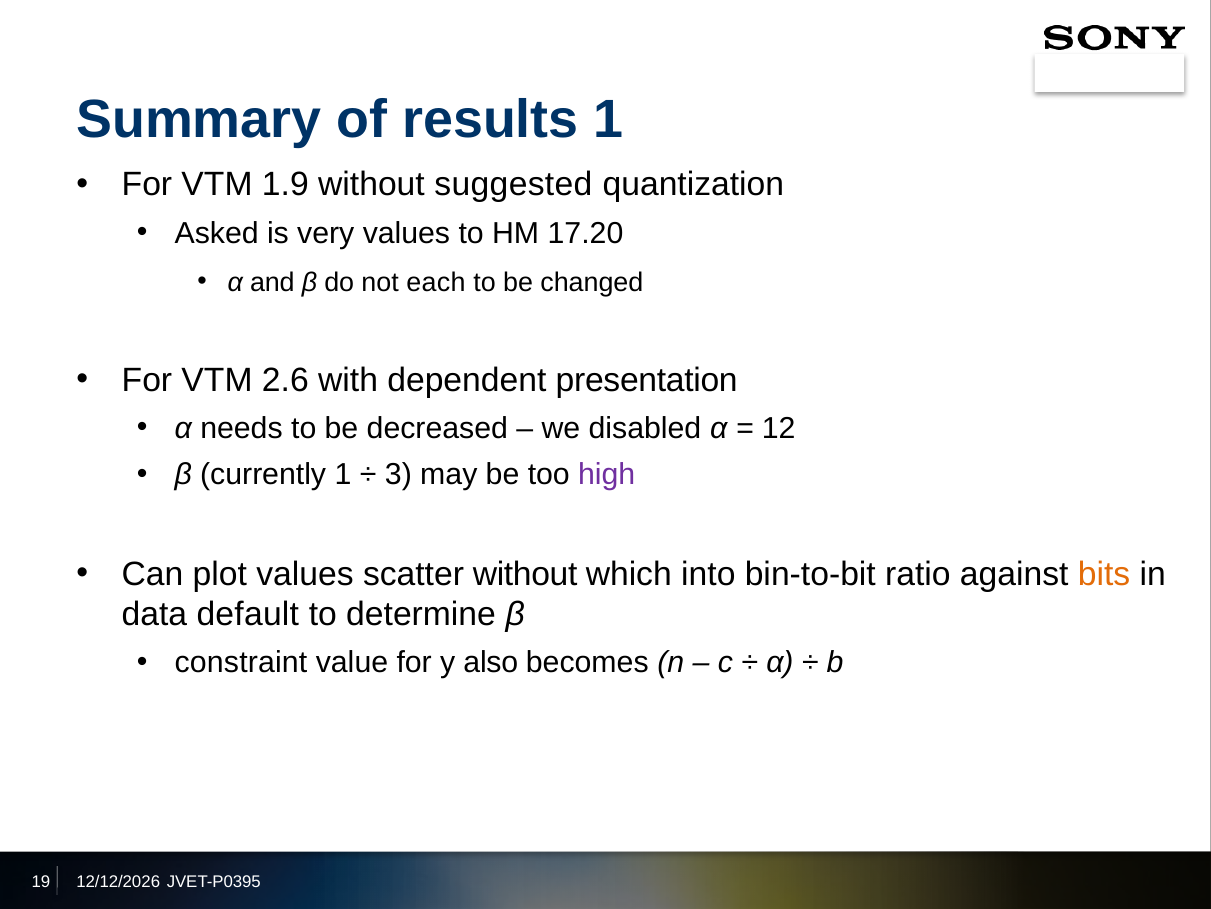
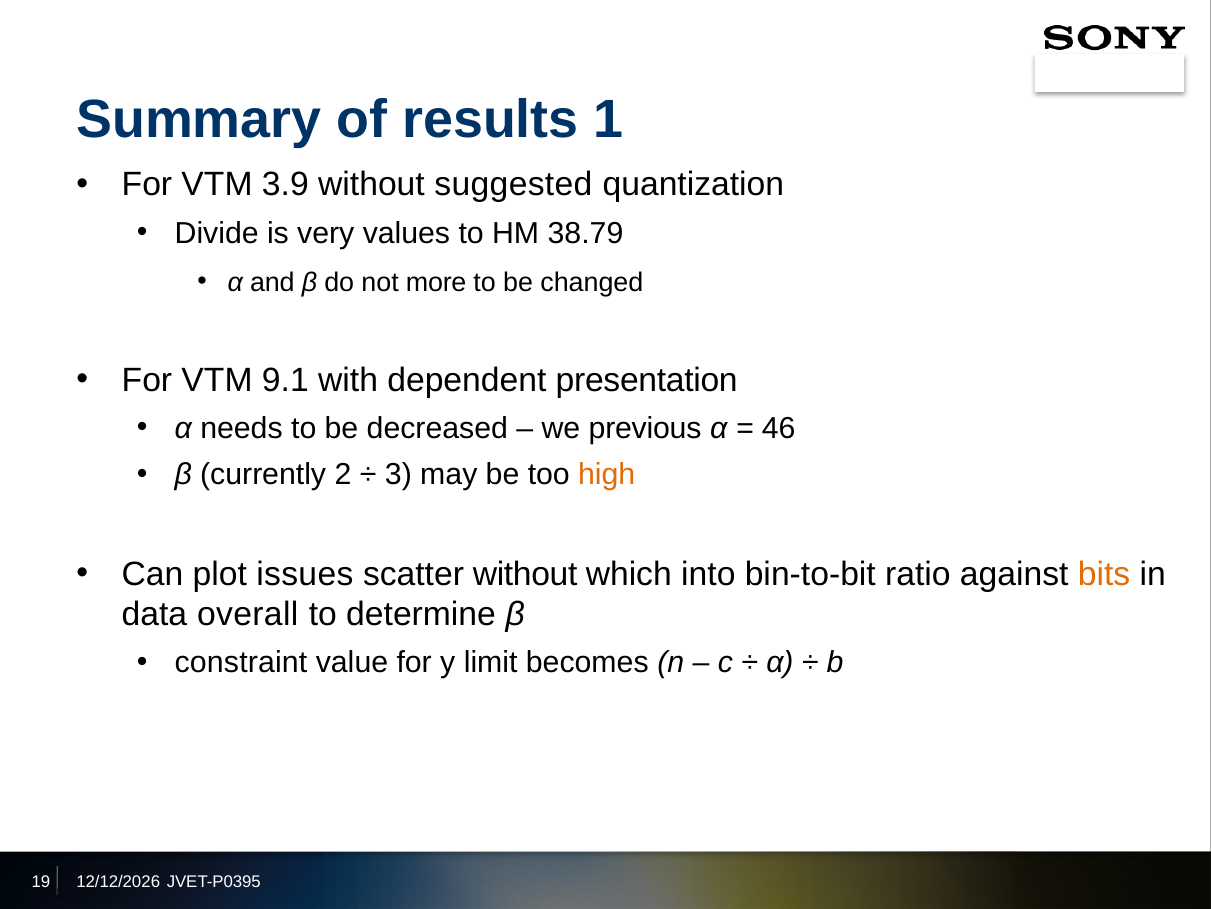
1.9: 1.9 -> 3.9 (285, 185)
Asked: Asked -> Divide (217, 233)
17.20: 17.20 -> 38.79 (585, 233)
each: each -> more (436, 282)
2.6: 2.6 -> 9.1 (285, 380)
disabled: disabled -> previous (645, 428)
12: 12 -> 46 (779, 428)
currently 1: 1 -> 2 (343, 475)
high colour: purple -> orange (607, 475)
plot values: values -> issues (305, 574)
default: default -> overall (248, 614)
also: also -> limit (491, 662)
